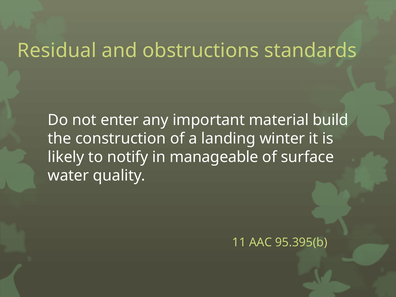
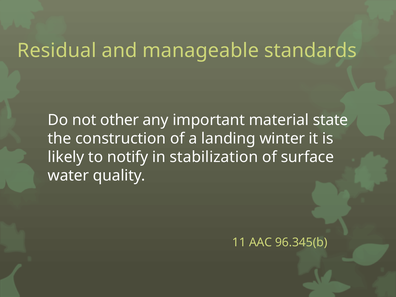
obstructions: obstructions -> manageable (201, 51)
enter: enter -> other (120, 120)
build: build -> state (331, 120)
manageable: manageable -> stabilization (214, 157)
95.395(b: 95.395(b -> 96.345(b (301, 242)
